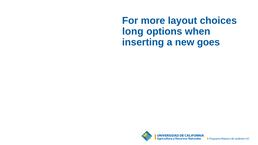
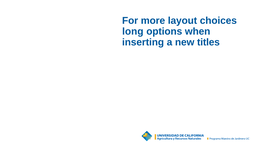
goes: goes -> titles (208, 42)
